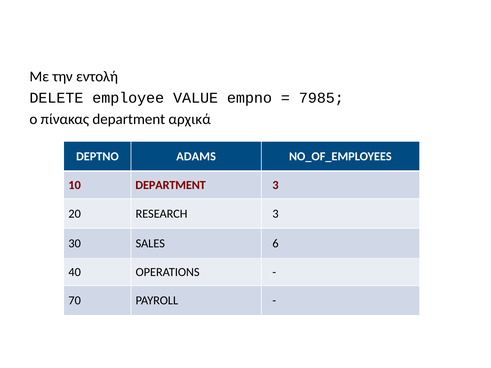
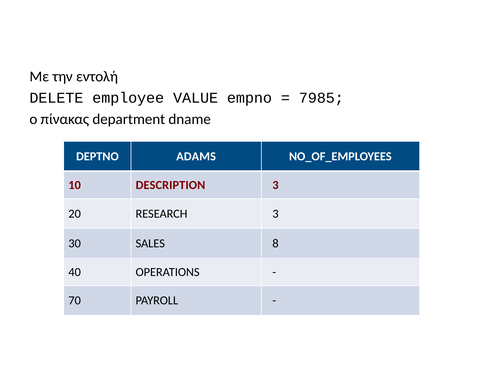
αρχικά: αρχικά -> dname (190, 119)
10 DEPARTMENT: DEPARTMENT -> DESCRIPTION (170, 185)
6: 6 -> 8 (275, 244)
